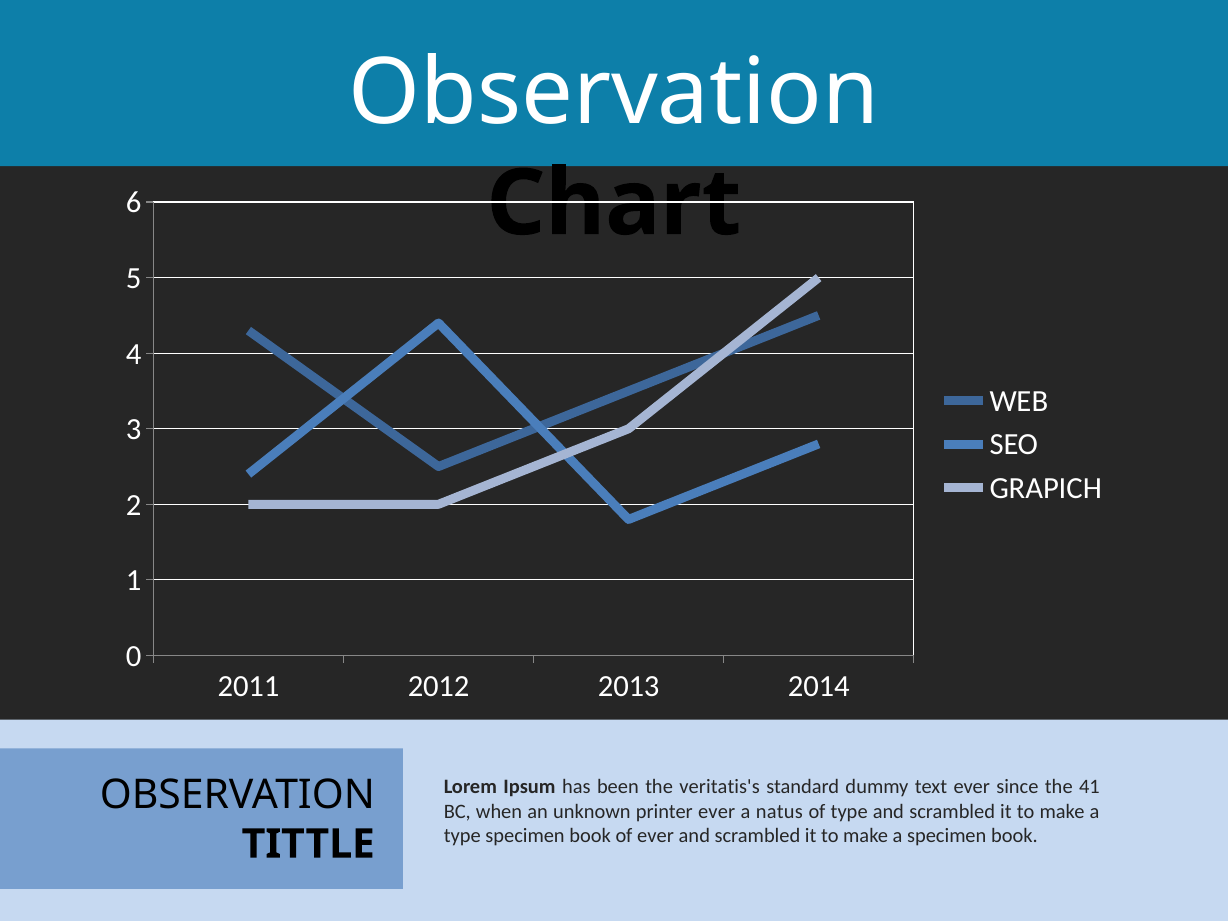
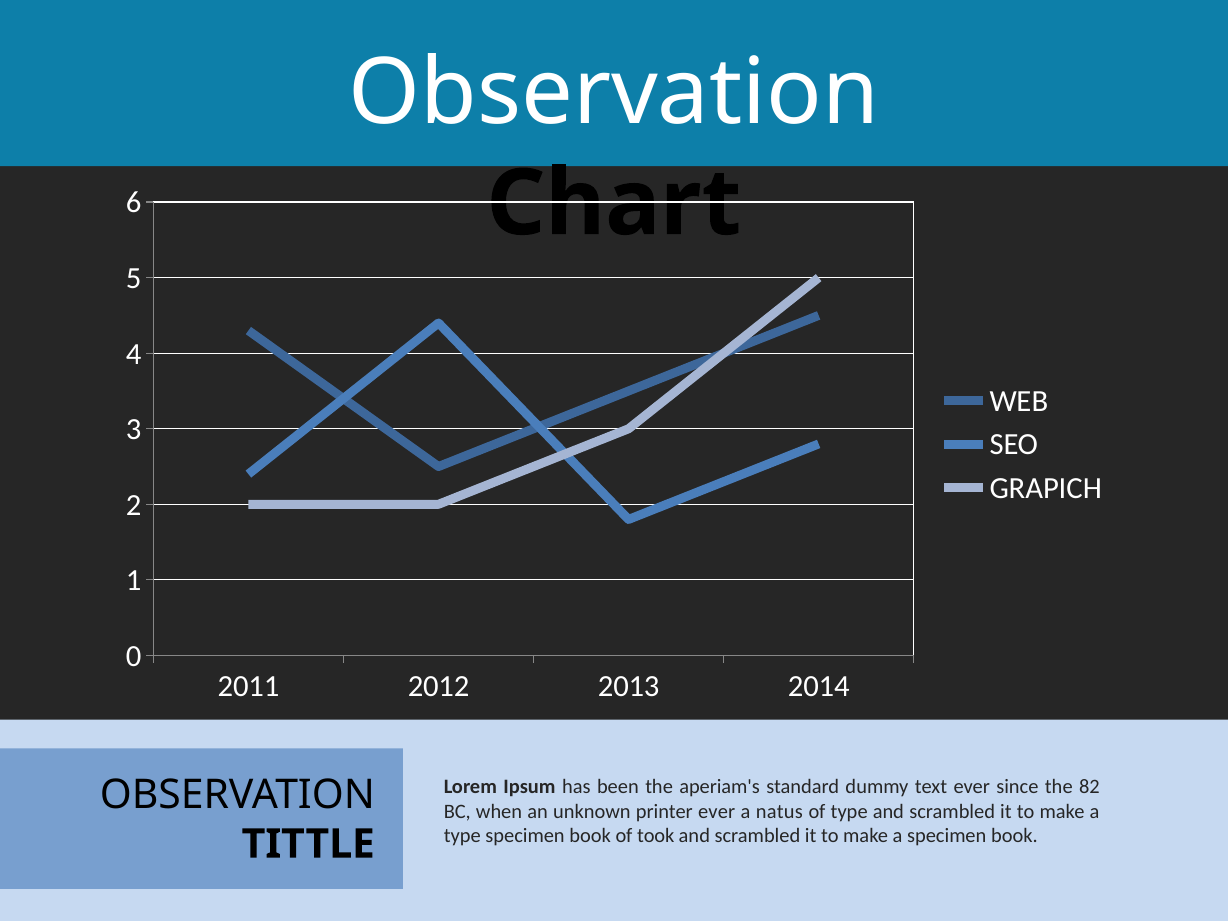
veritatis's: veritatis's -> aperiam's (720, 787)
41: 41 -> 82 (1089, 787)
of ever: ever -> took (656, 836)
